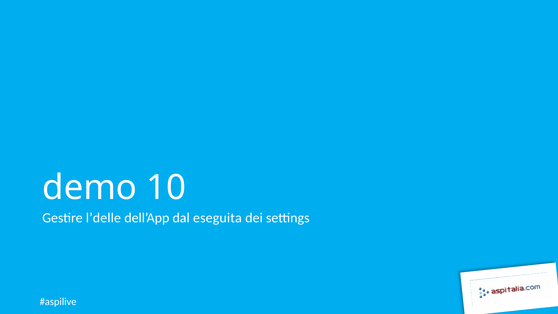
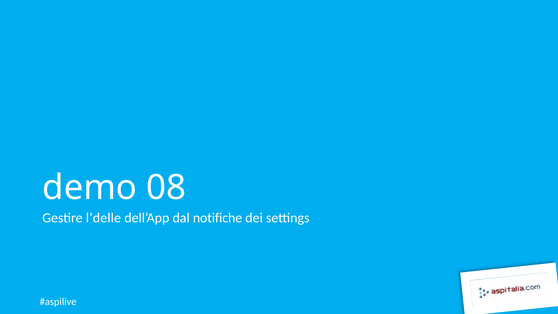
10: 10 -> 08 (166, 188)
eseguita: eseguita -> notifiche (218, 218)
